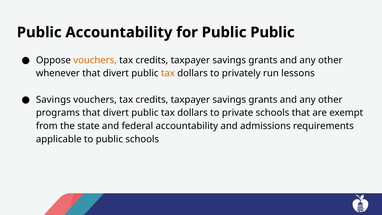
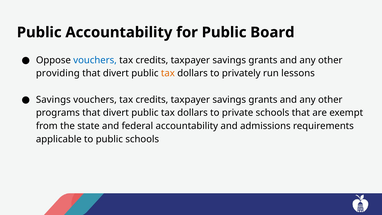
Public Public: Public -> Board (272, 32)
vouchers colour: orange -> blue (95, 60)
whenever: whenever -> providing (58, 73)
